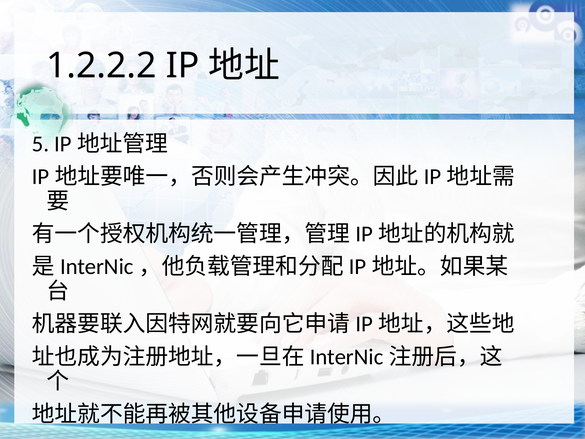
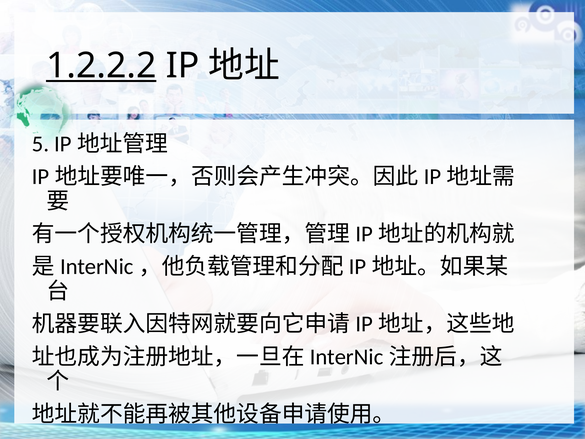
1.2.2.2 underline: none -> present (101, 66)
